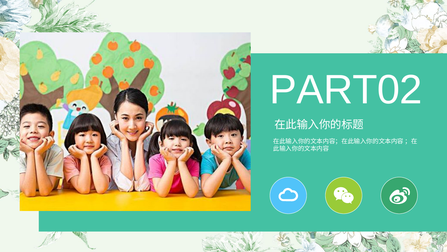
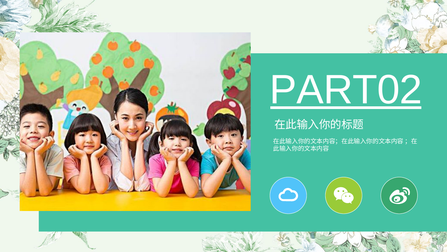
PART02 underline: none -> present (346, 90)
